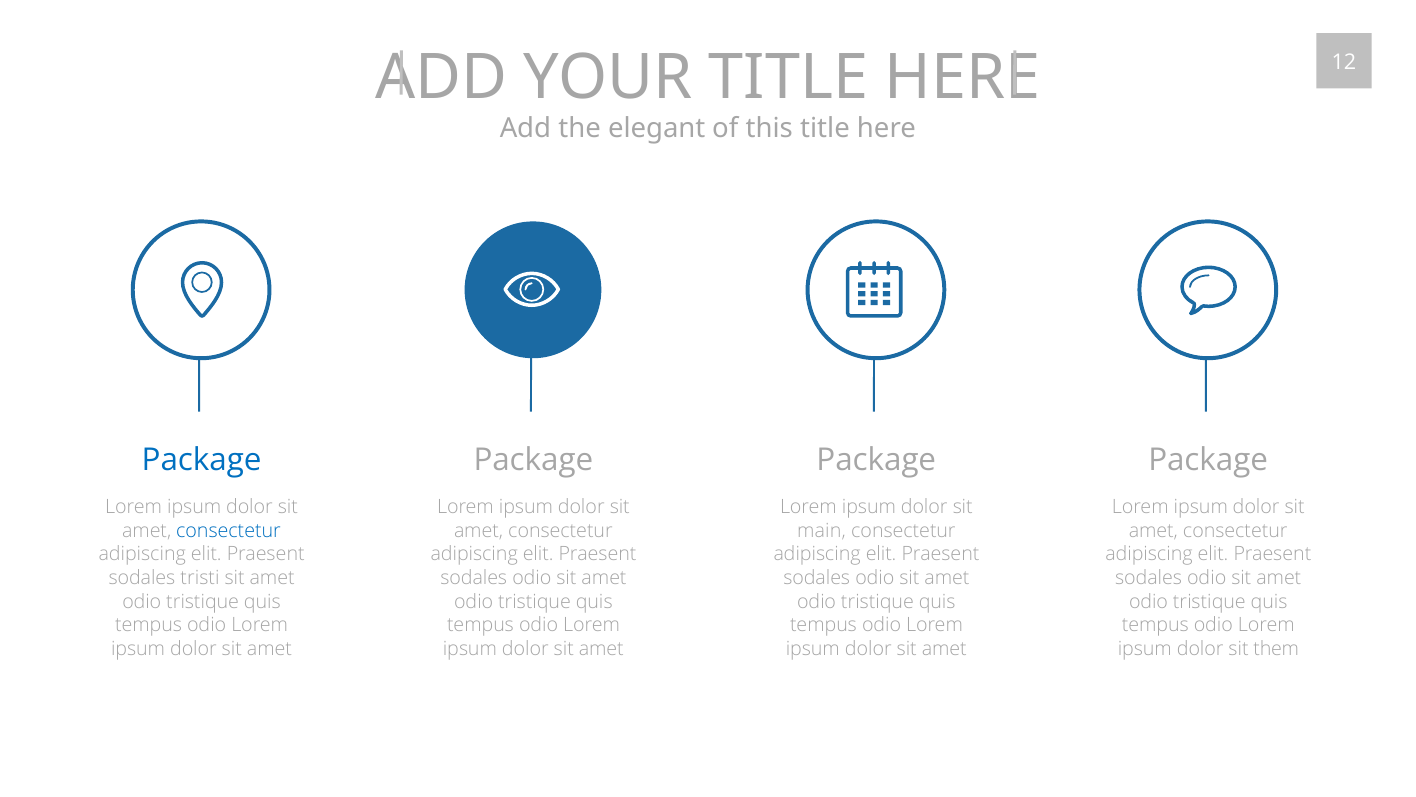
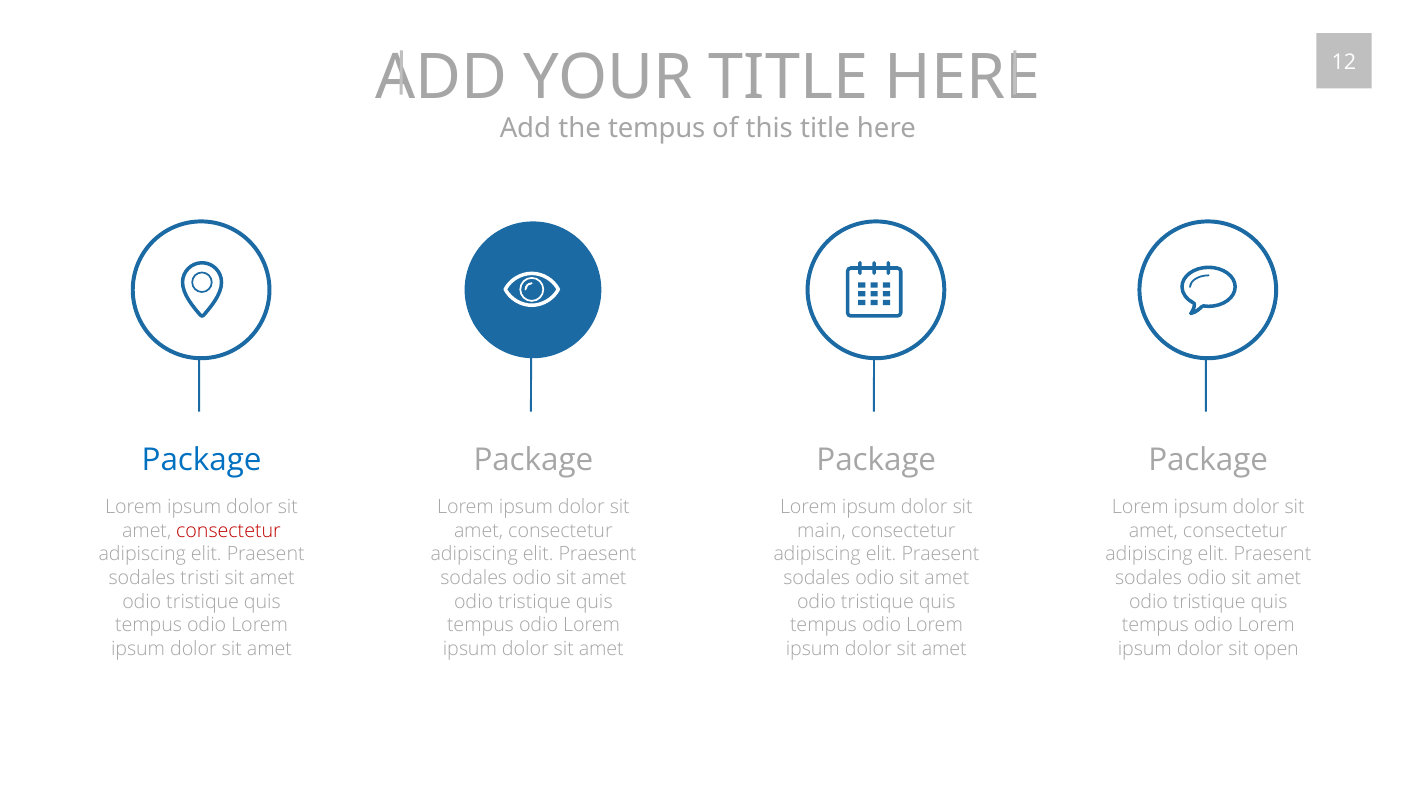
the elegant: elegant -> tempus (657, 128)
consectetur colour: blue -> red (228, 530)
them: them -> open (1276, 649)
